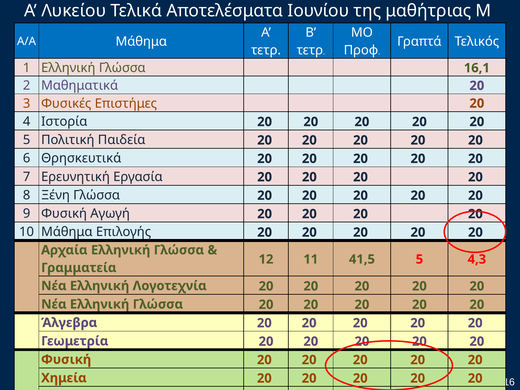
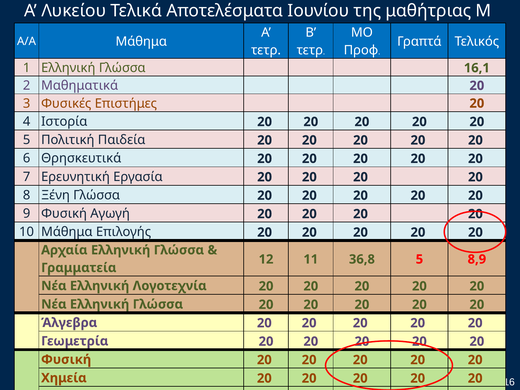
41,5: 41,5 -> 36,8 (362, 259)
4,3: 4,3 -> 8,9 (477, 259)
